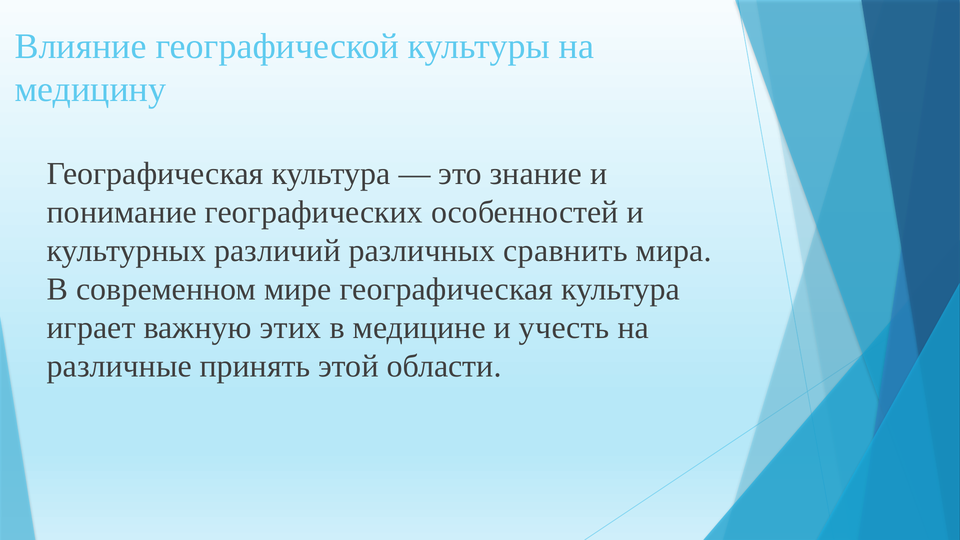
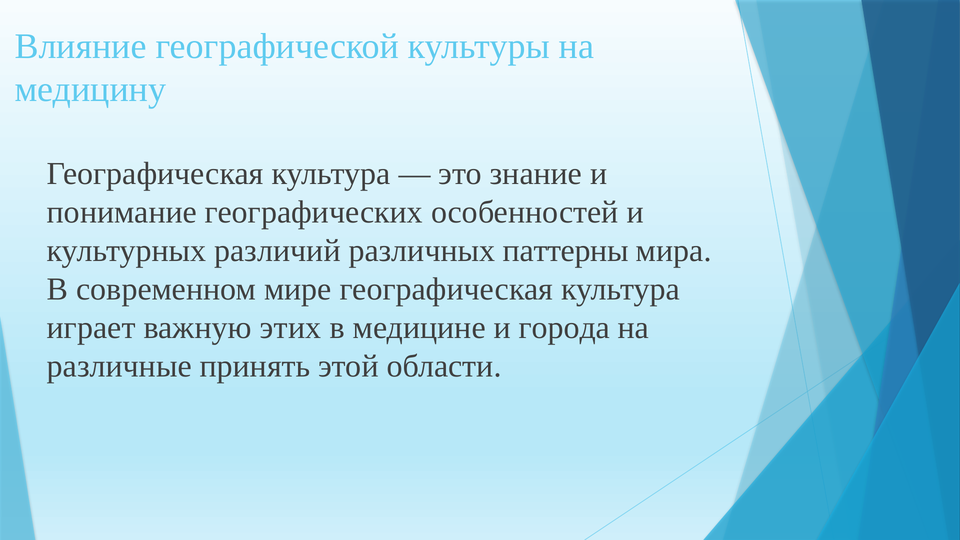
сравнить: сравнить -> паттерны (566, 251)
учесть: учесть -> города (564, 328)
